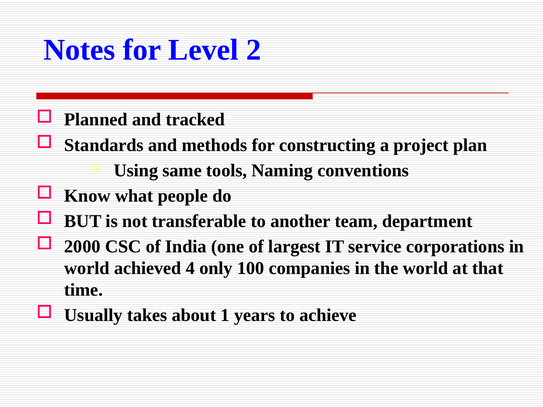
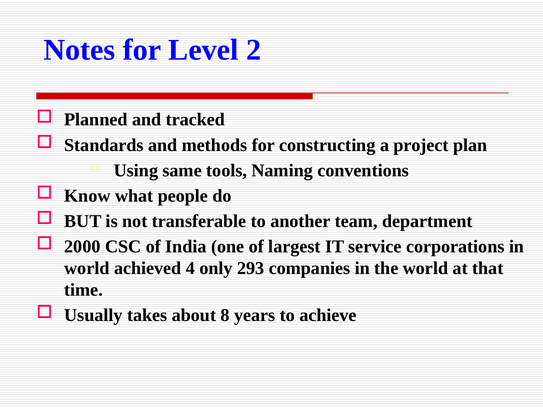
100: 100 -> 293 (251, 268)
1: 1 -> 8 (225, 315)
